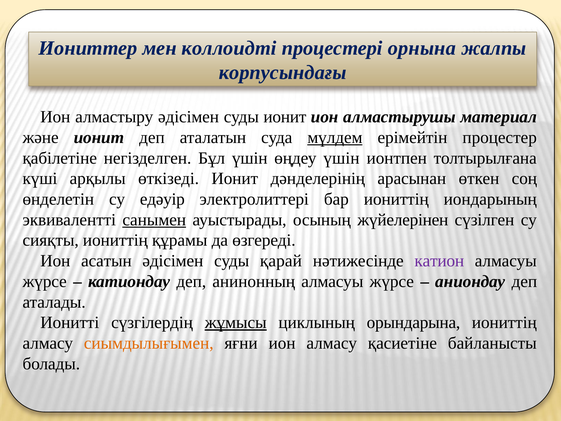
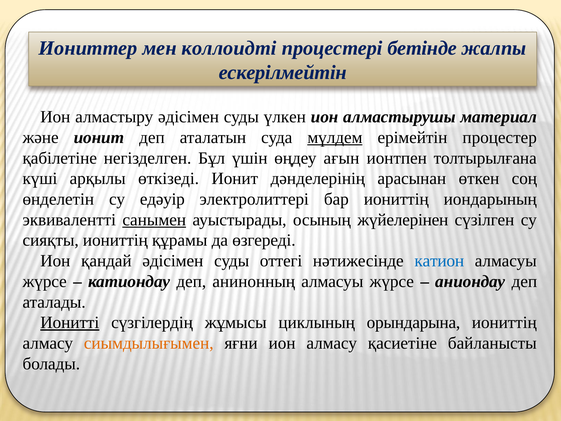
орнына: орнына -> бетінде (422, 48)
корпусындағы: корпусындағы -> ескерілмейтін (283, 73)
суды ионит: ионит -> үлкен (285, 117)
өңдеу үшін: үшін -> ағын (341, 158)
асатын: асатын -> қандай (106, 261)
қарай: қарай -> оттегі (281, 261)
катион colour: purple -> blue (439, 261)
Ионитті underline: none -> present (70, 322)
жұмысы underline: present -> none (236, 322)
